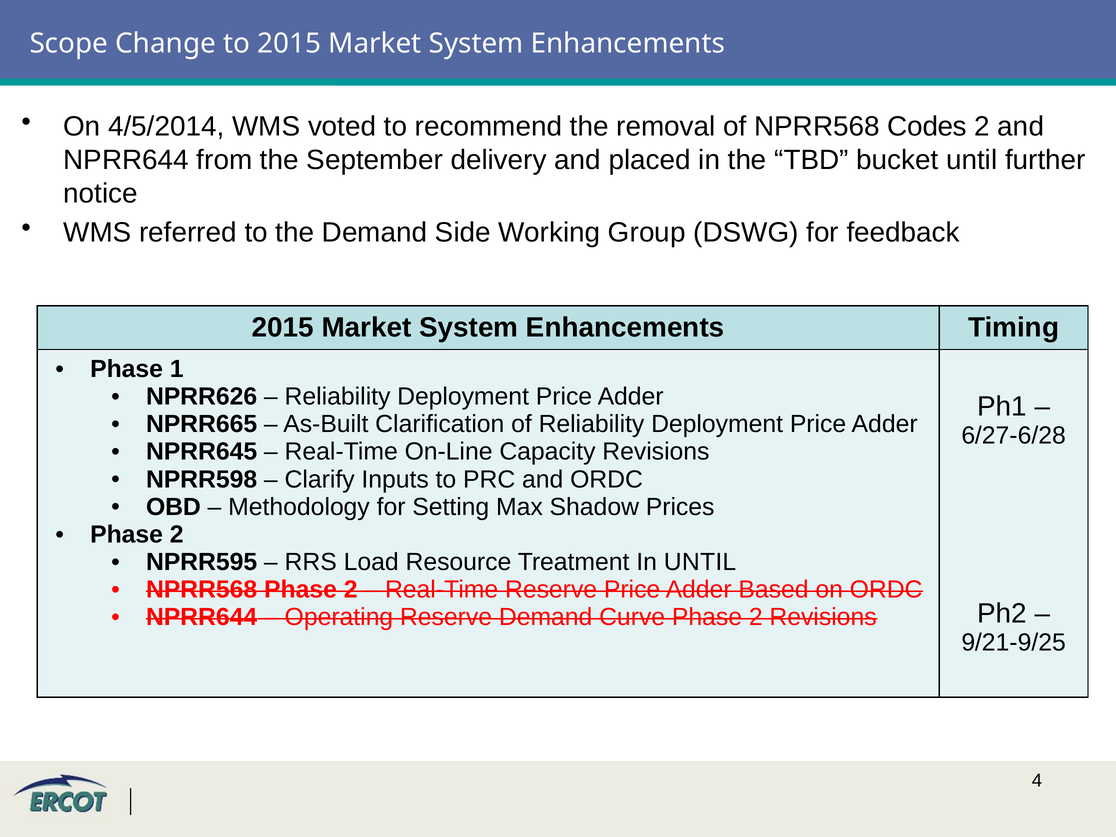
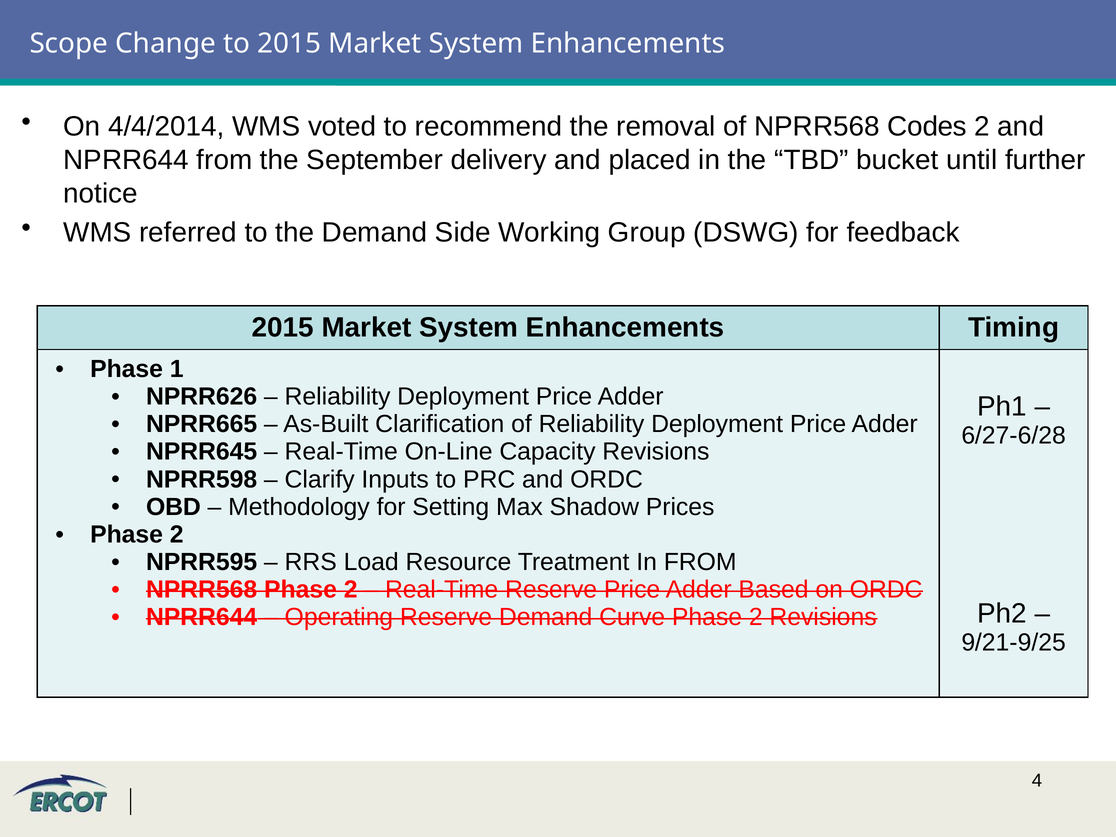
4/5/2014: 4/5/2014 -> 4/4/2014 (166, 127)
In UNTIL: UNTIL -> FROM (700, 562)
